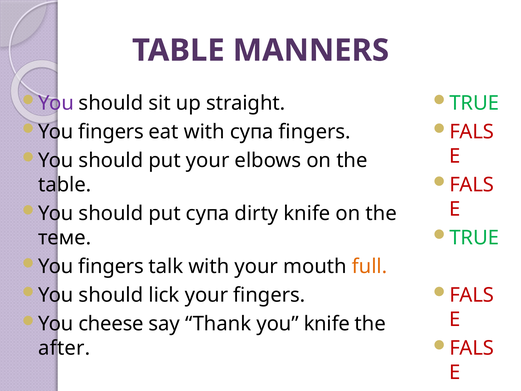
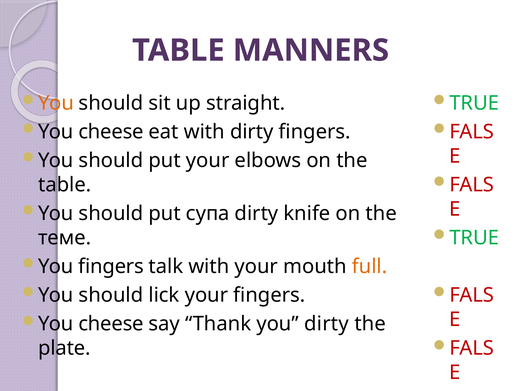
You colour: purple -> orange (56, 103)
fingers: fingers -> cheese (111, 132)
with супа: супа -> dirty (252, 132)
you knife: knife -> dirty (327, 324)
after: after -> plate (64, 348)
